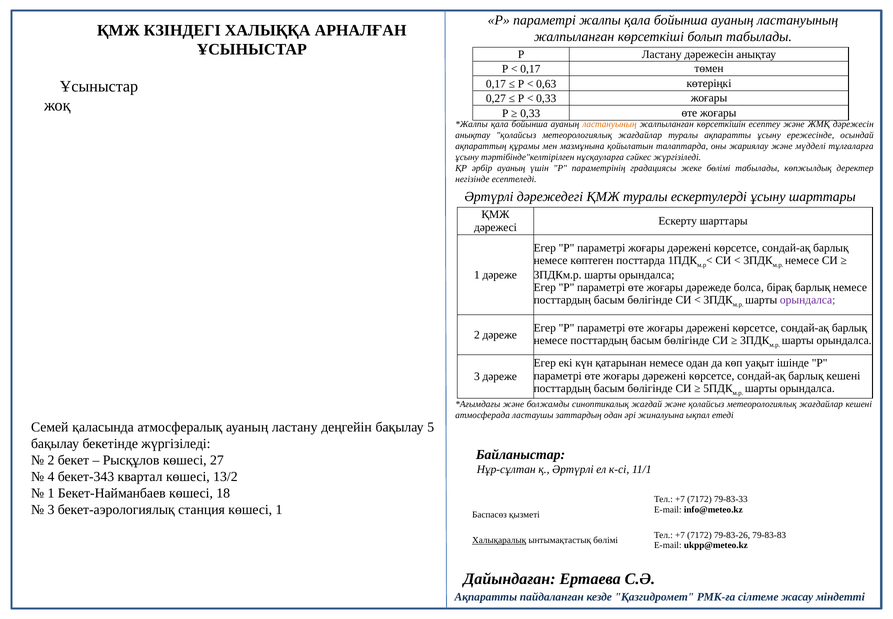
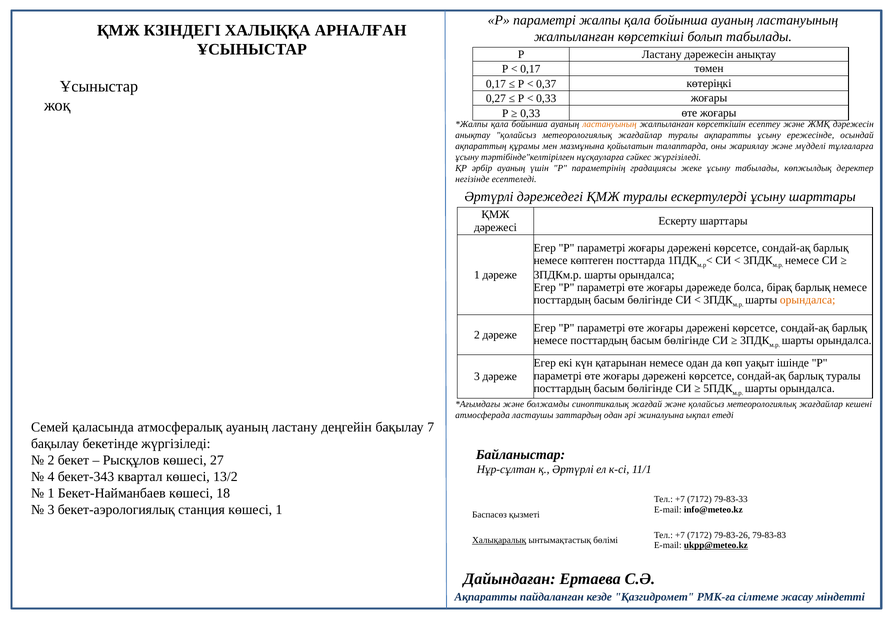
0,63: 0,63 -> 0,37 (546, 84)
жеке бөлімі: бөлімі -> ұсыну (718, 168)
орындалса colour: purple -> orange (808, 300)
барлық кешені: кешені -> туралы (843, 375)
5: 5 -> 7 (431, 427)
ukpp@meteo.kz underline: none -> present (716, 545)
